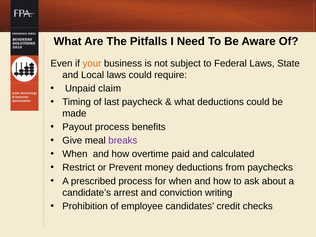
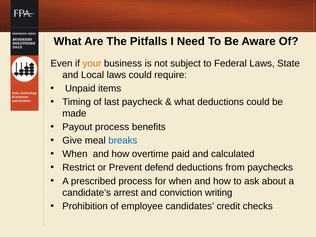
claim: claim -> items (110, 88)
breaks colour: purple -> blue (123, 141)
money: money -> defend (159, 168)
